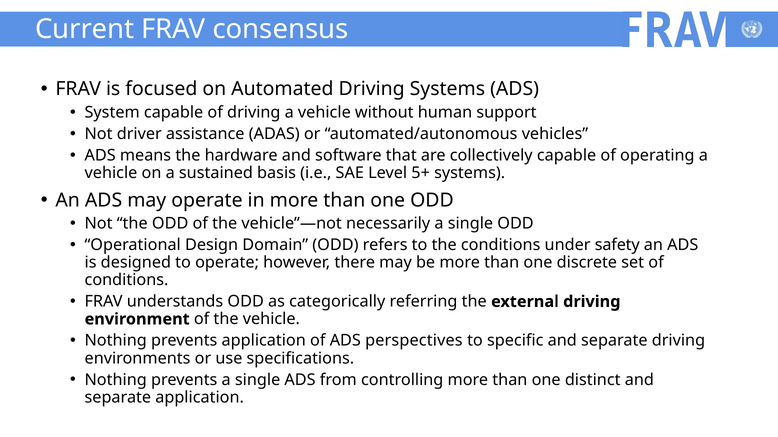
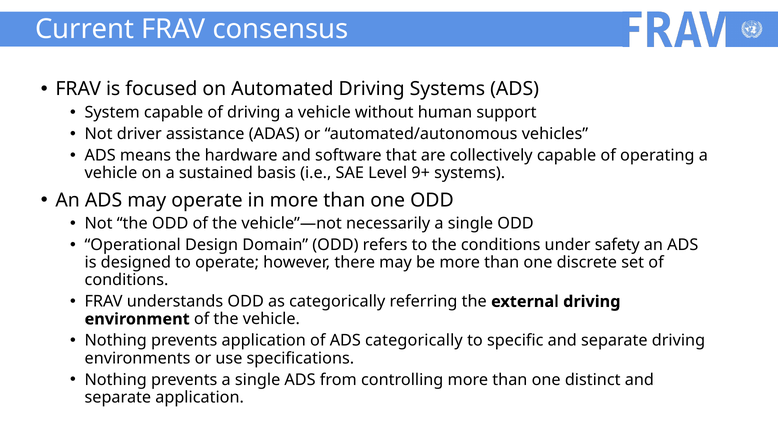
5+: 5+ -> 9+ (421, 173)
ADS perspectives: perspectives -> categorically (414, 341)
